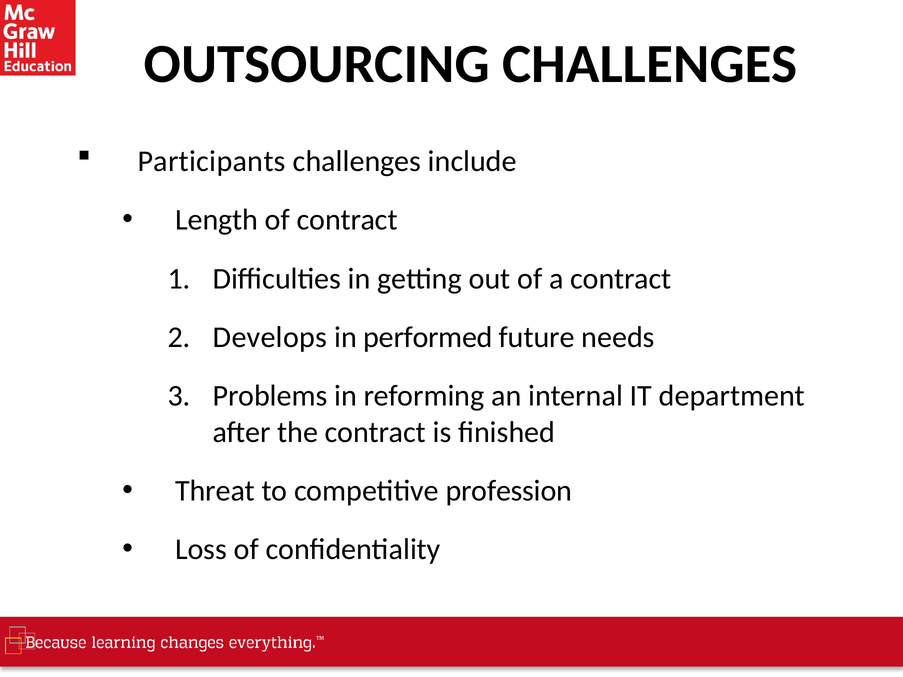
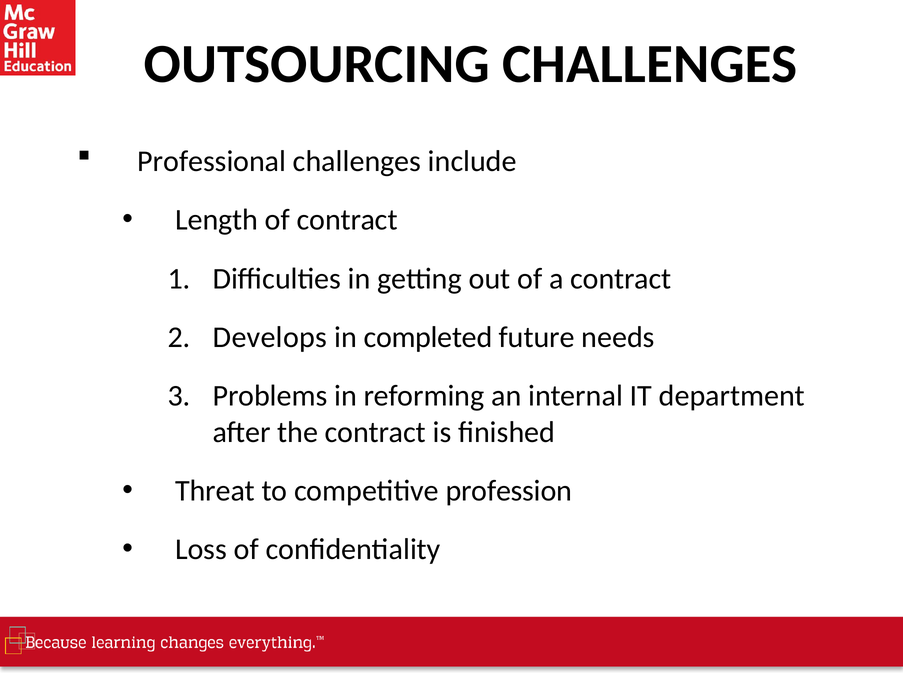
Participants: Participants -> Professional (212, 161)
performed: performed -> completed (428, 338)
